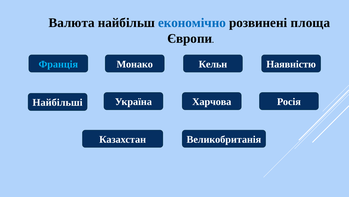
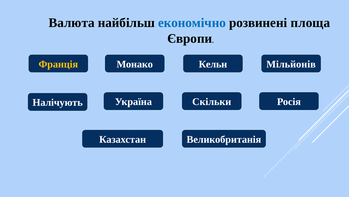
Франція colour: light blue -> yellow (58, 64)
Наявністю: Наявністю -> Мільйонів (291, 64)
Найбільші: Найбільші -> Налічують (58, 102)
Харчова: Харчова -> Скільки (212, 101)
